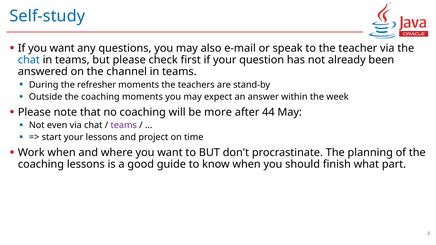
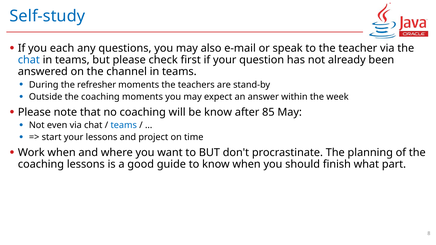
If you want: want -> each (62, 48)
be more: more -> know (218, 112)
44: 44 -> 85 (268, 112)
teams colour: purple -> blue (124, 125)
